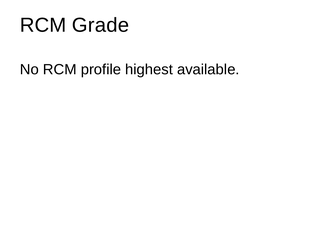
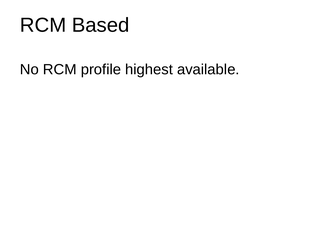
Grade: Grade -> Based (101, 25)
